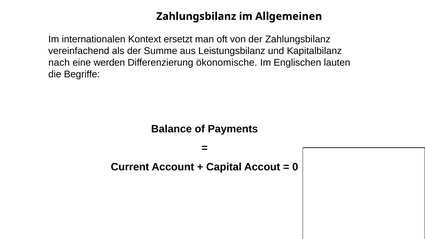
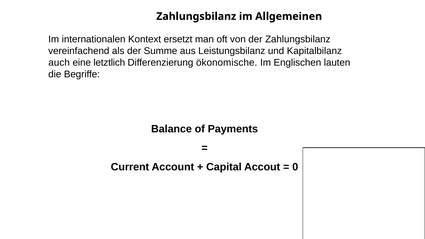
nach: nach -> auch (59, 63)
werden: werden -> letztlich (109, 63)
